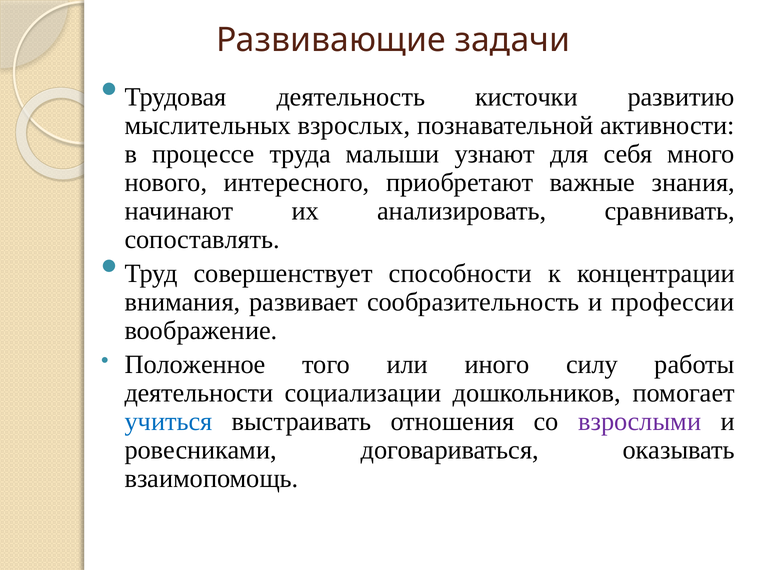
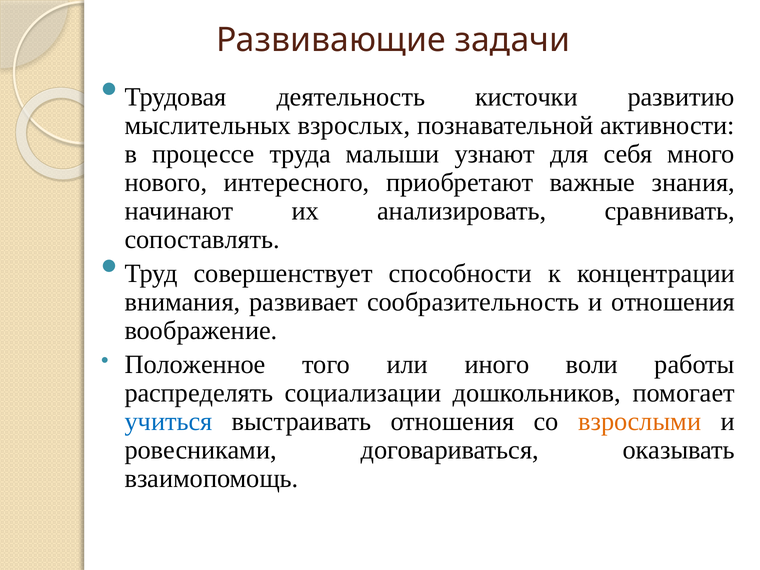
и профессии: профессии -> отношения (673, 302)
силу: силу -> воли (592, 365)
деятельности: деятельности -> распределять (199, 393)
взрослыми colour: purple -> orange (640, 422)
